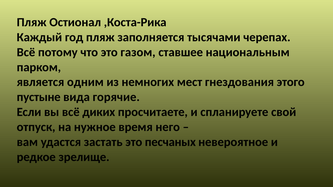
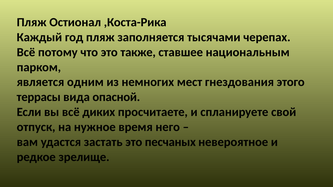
газом: газом -> также (138, 52)
пустыне: пустыне -> террасы (39, 97)
горячие: горячие -> опасной (116, 97)
